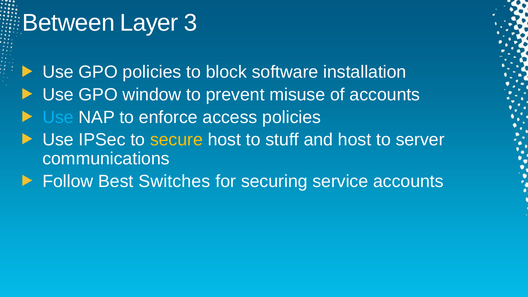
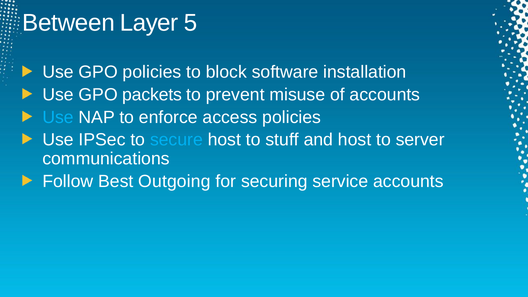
3: 3 -> 5 (191, 23)
window: window -> packets (152, 95)
secure colour: yellow -> light blue (176, 140)
Switches: Switches -> Outgoing (174, 181)
